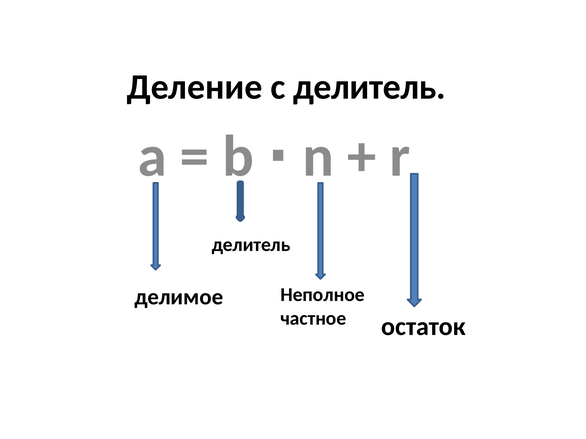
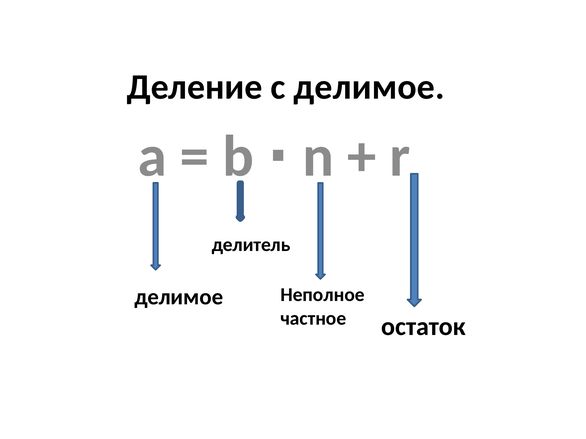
с делитель: делитель -> делимое (369, 87)
